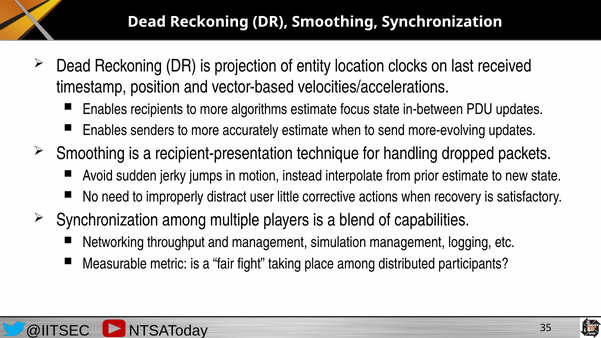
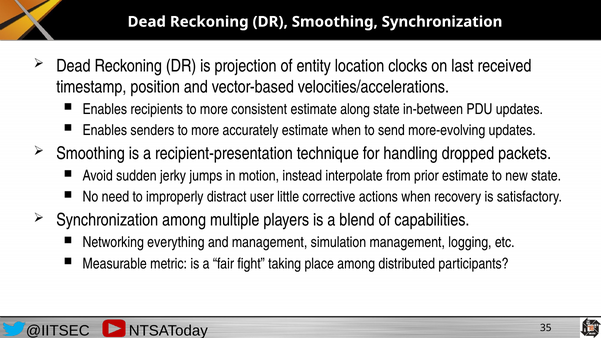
algorithms: algorithms -> consistent (259, 109)
focus: focus -> along (355, 109)
throughput: throughput -> everything (176, 243)
